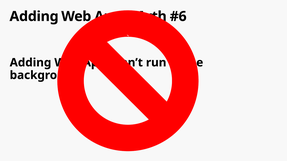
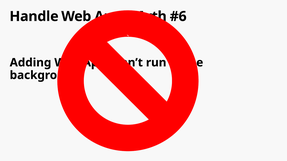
Adding: Adding -> Handle (34, 16)
